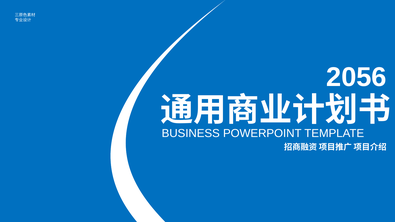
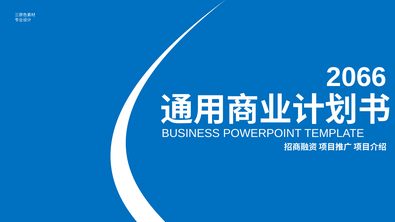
2056: 2056 -> 2066 (356, 77)
